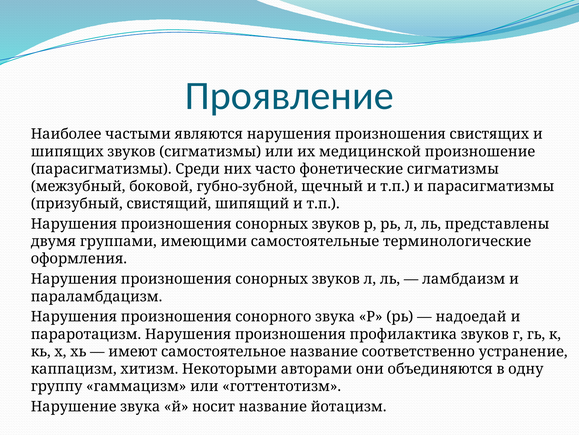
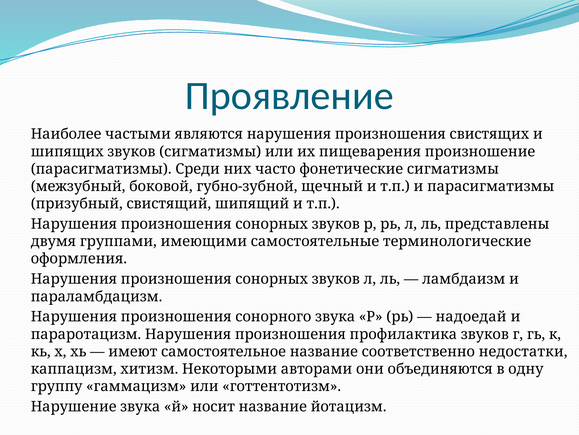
медицинской: медицинской -> пищеварения (370, 151)
устранение: устранение -> недостатки (523, 351)
